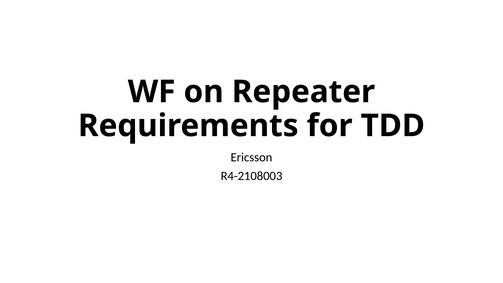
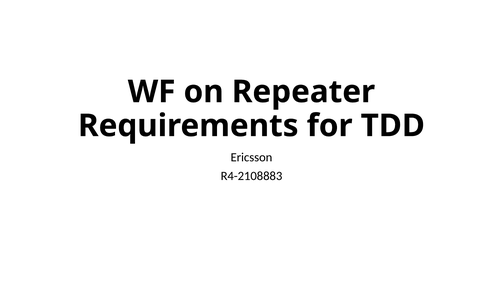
R4-2108003: R4-2108003 -> R4-2108883 (251, 176)
